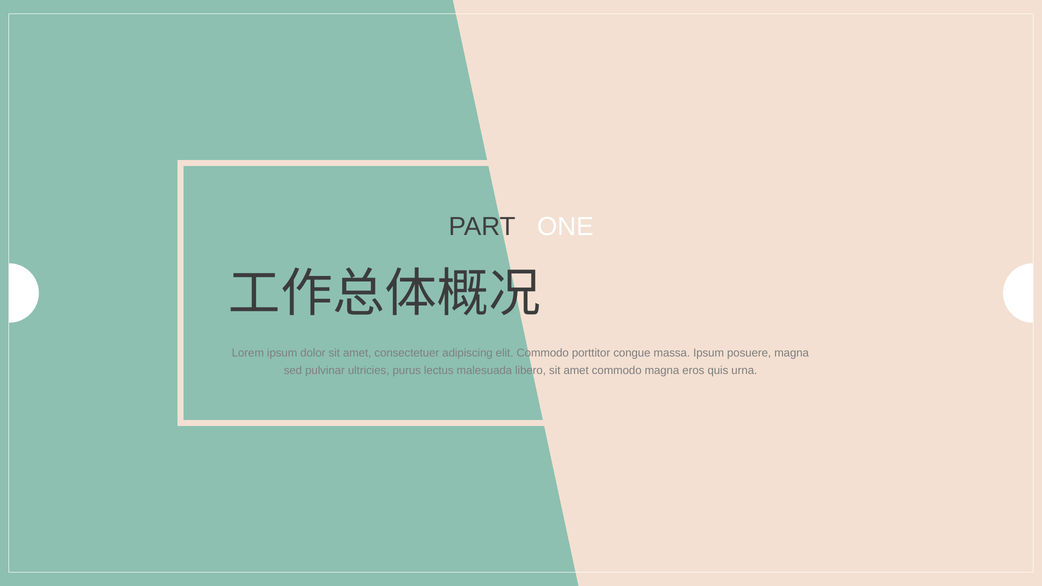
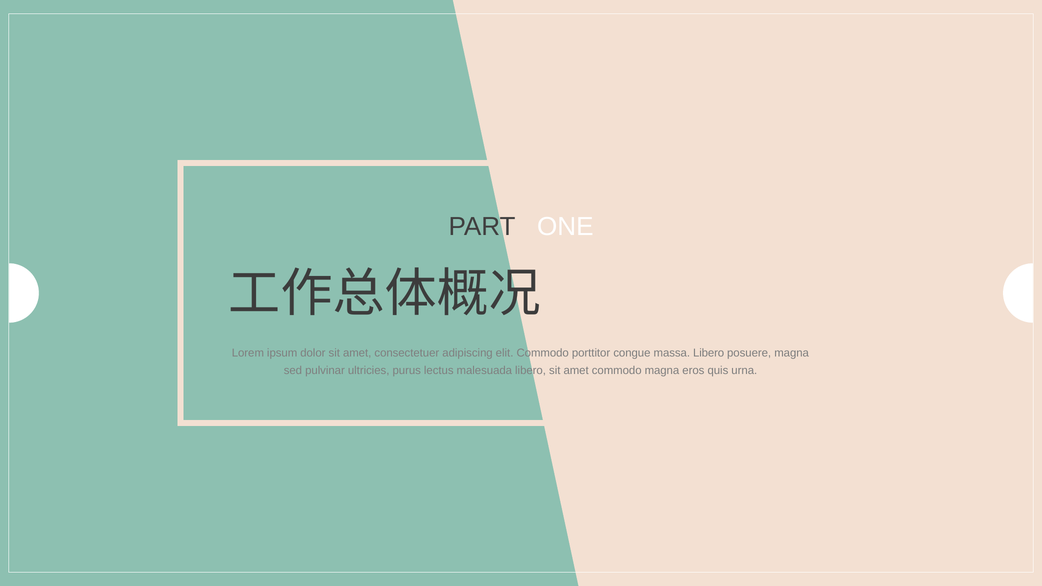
massa Ipsum: Ipsum -> Libero (709, 353)
